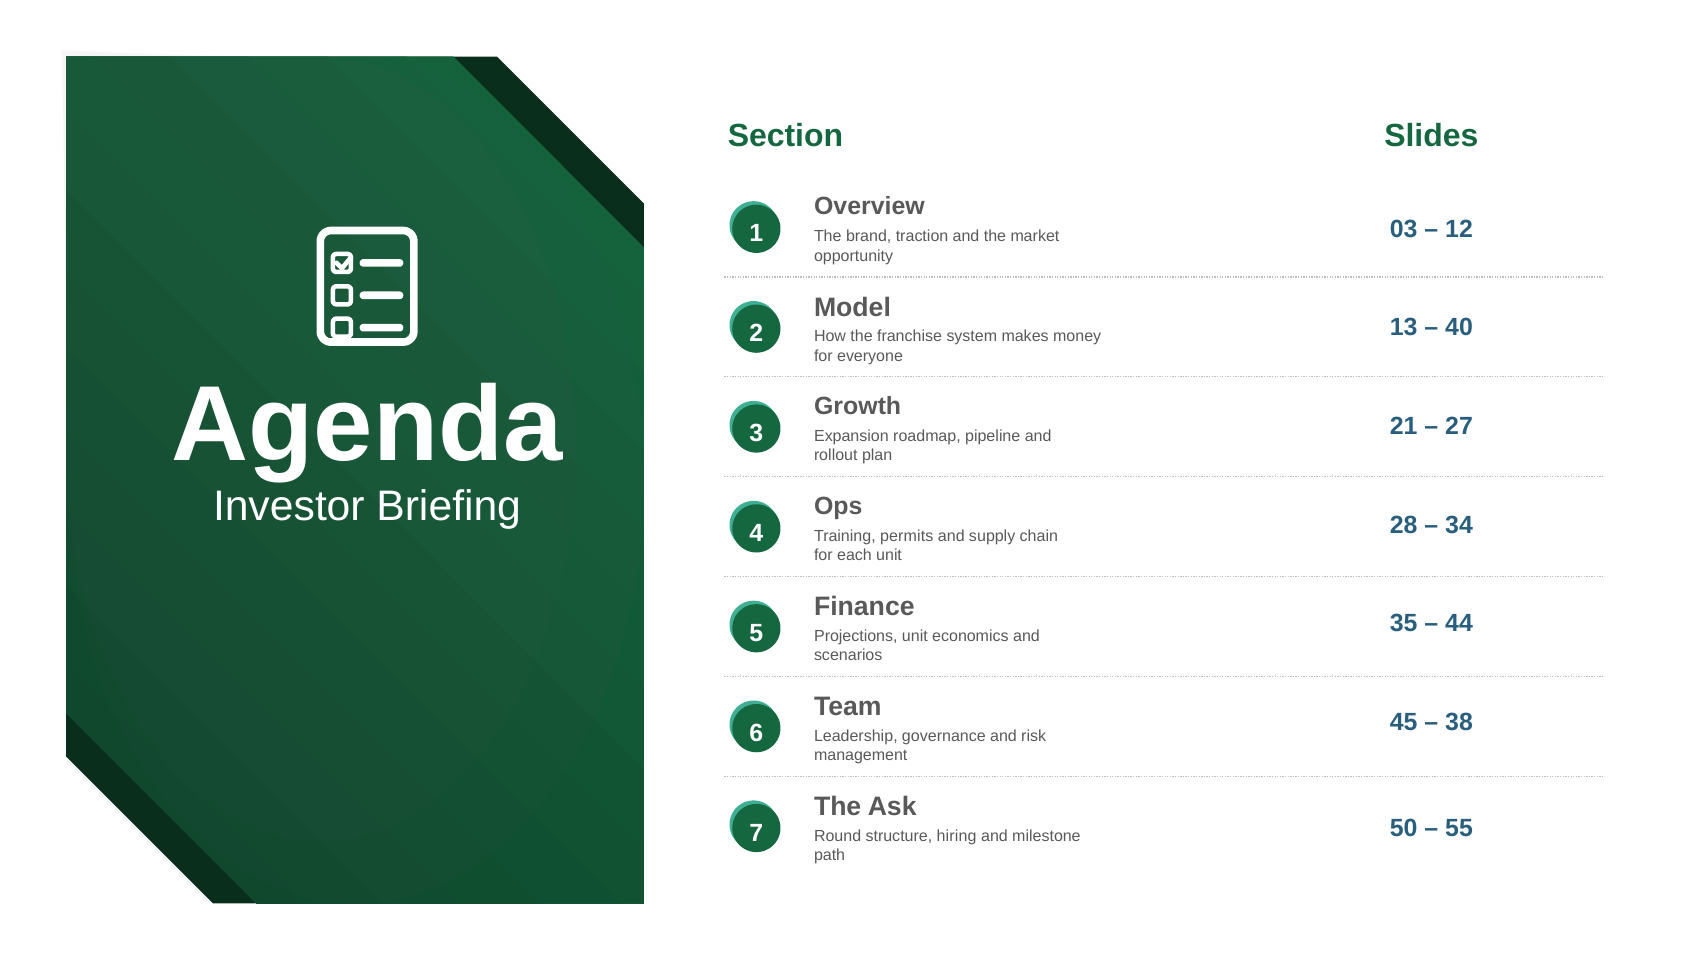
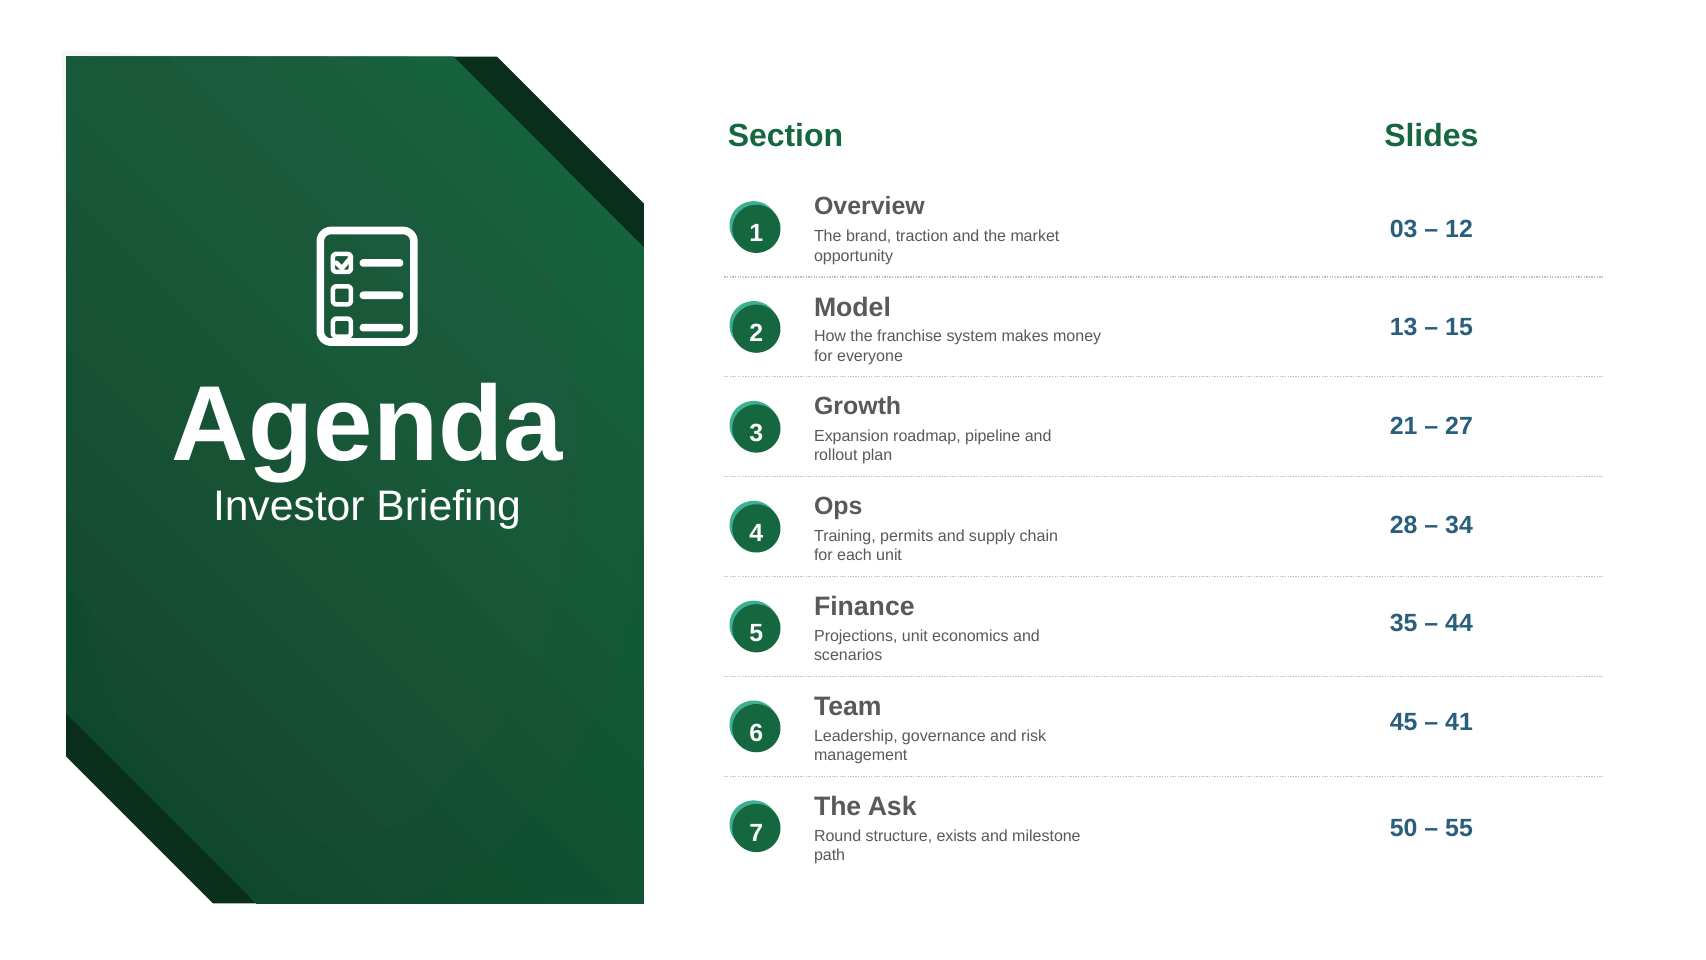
40: 40 -> 15 (1459, 327)
38: 38 -> 41 (1459, 722)
hiring: hiring -> exists (957, 836)
